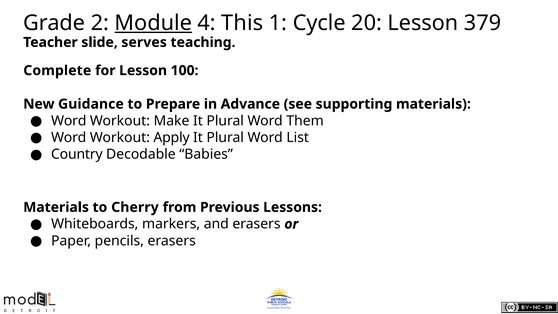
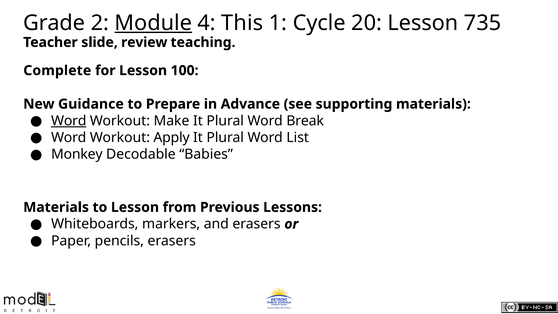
379: 379 -> 735 (483, 23)
serves: serves -> review (144, 42)
Word underline: none -> present (69, 121)
Them: Them -> Break (305, 121)
Country: Country -> Monkey (77, 154)
to Cherry: Cherry -> Lesson (135, 207)
